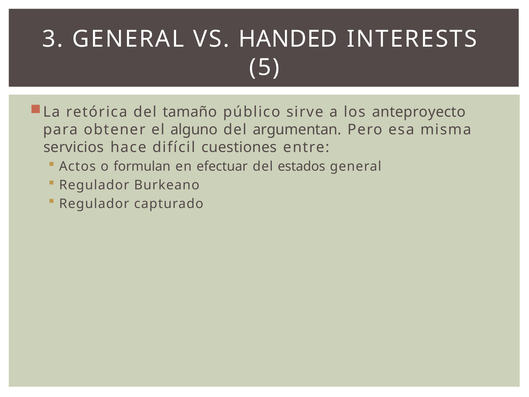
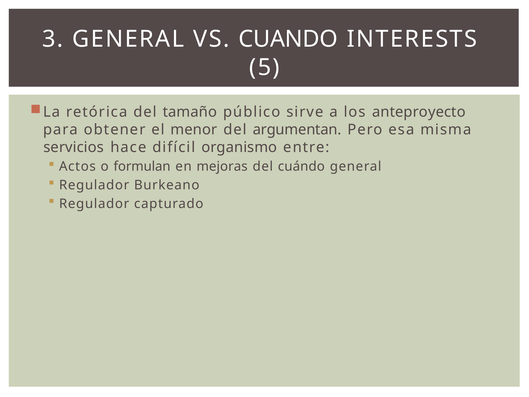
HANDED: HANDED -> CUANDO (288, 39)
alguno: alguno -> menor (194, 130)
cuestiones: cuestiones -> organismo (239, 147)
efectuar: efectuar -> mejoras (222, 167)
estados: estados -> cuándo (301, 167)
